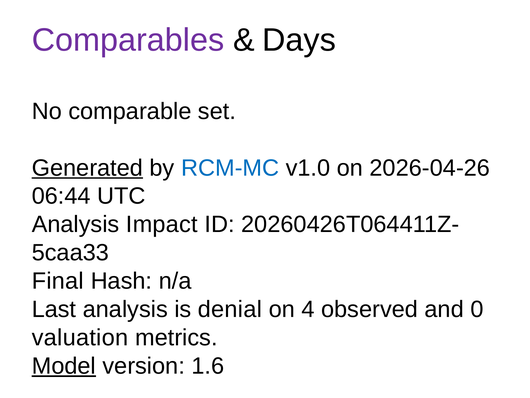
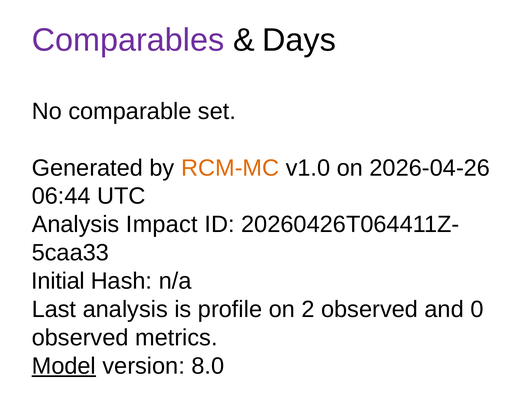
Generated underline: present -> none (87, 168)
RCM-MC colour: blue -> orange (230, 168)
Final: Final -> Initial (58, 281)
denial: denial -> profile (230, 309)
4: 4 -> 2 (308, 309)
valuation: valuation -> observed (80, 337)
1.6: 1.6 -> 8.0 (208, 366)
